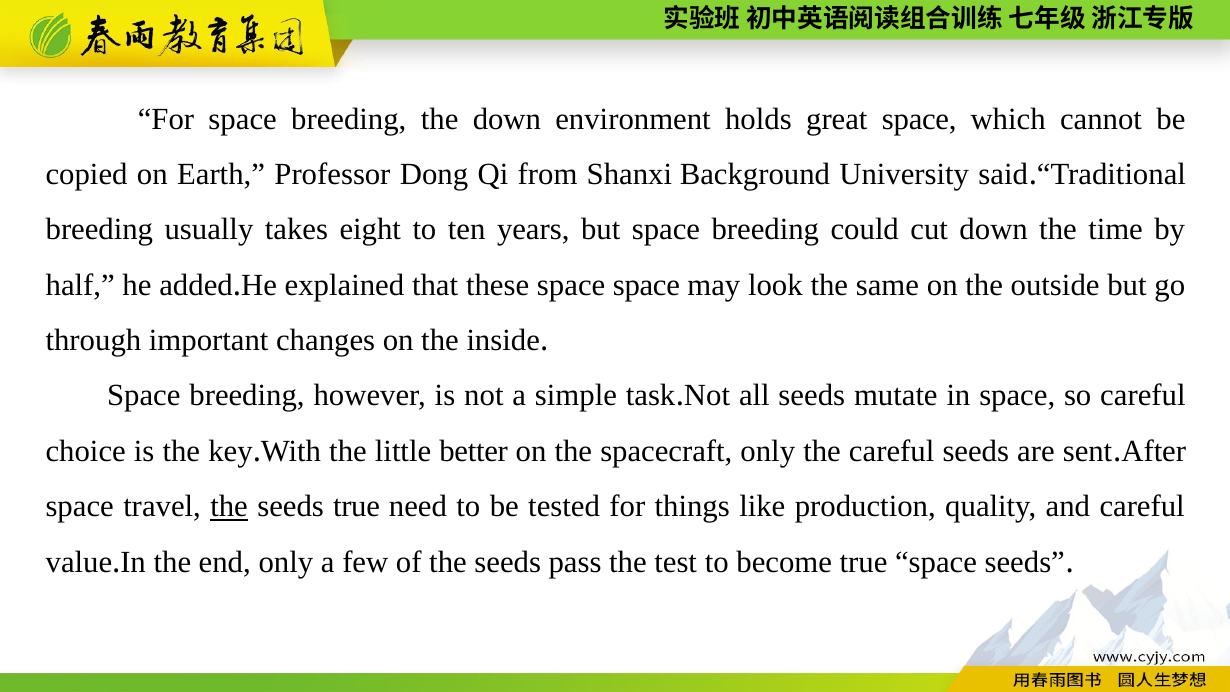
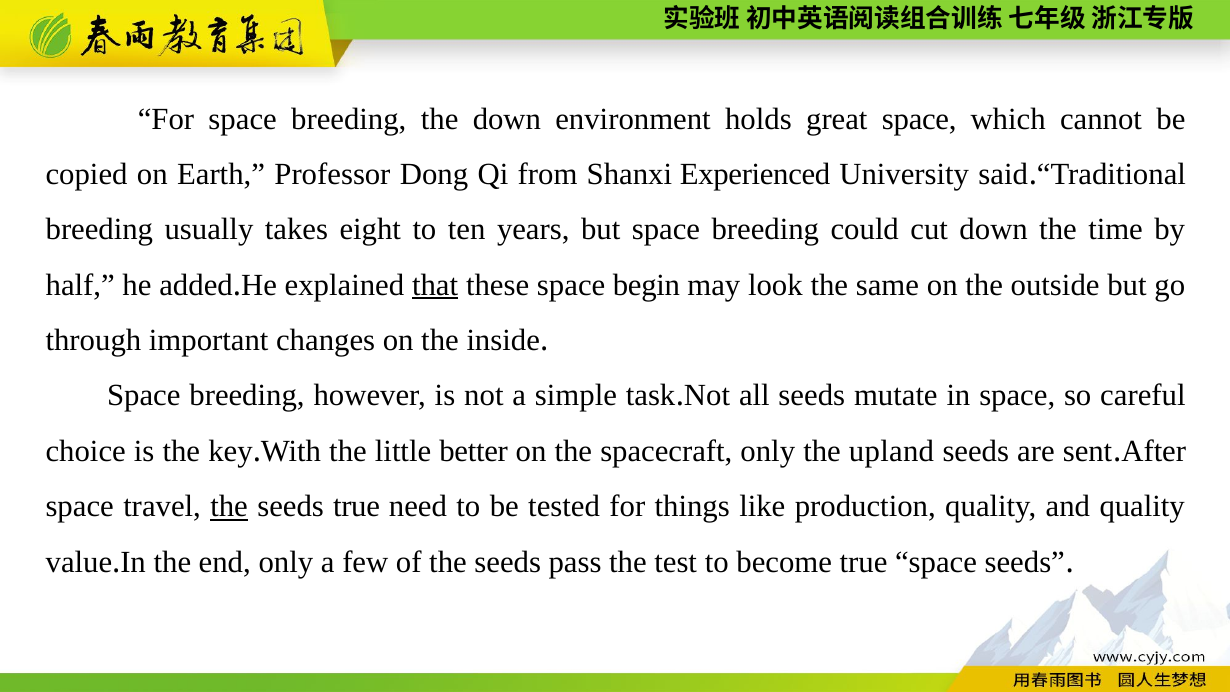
Background: Background -> Experienced (755, 174)
that underline: none -> present (435, 285)
space space: space -> begin (646, 285)
the careful: careful -> upland (892, 451)
and careful: careful -> quality (1142, 506)
